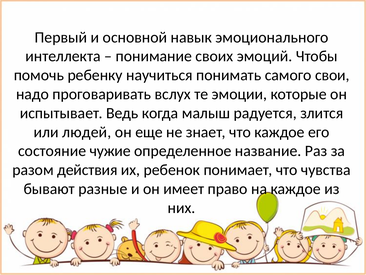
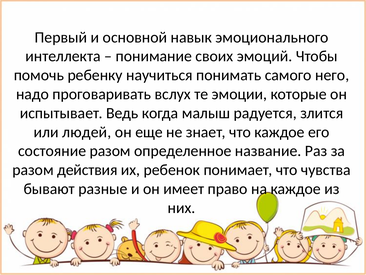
свои: свои -> него (332, 75)
состояние чужие: чужие -> разом (110, 151)
